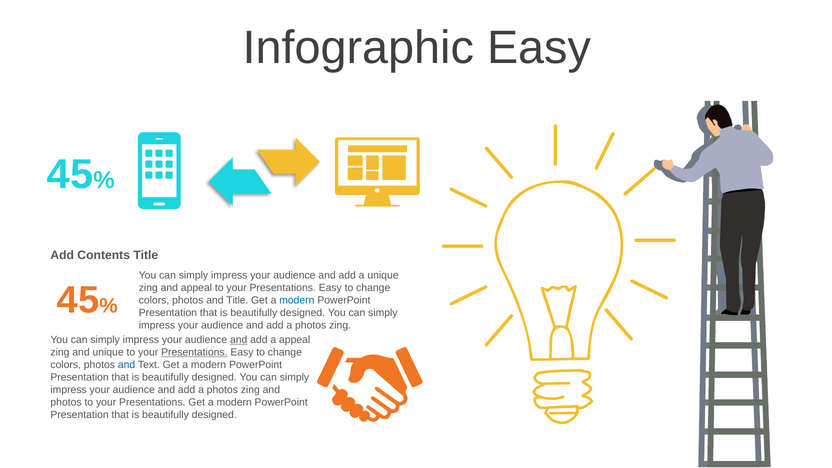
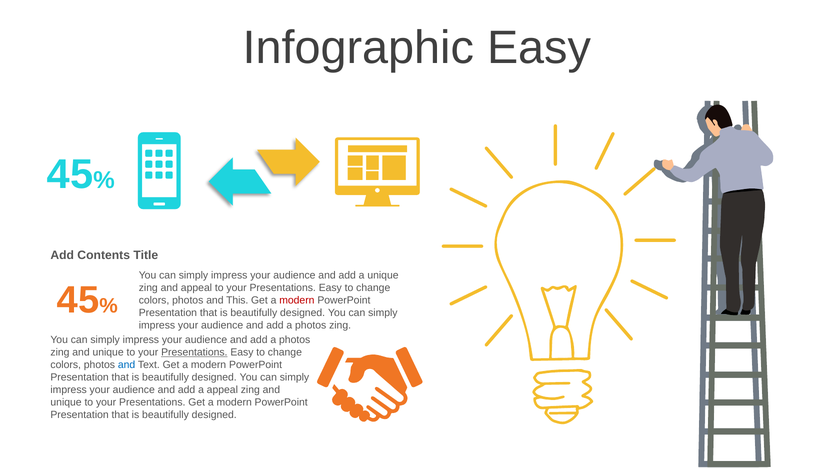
and Title: Title -> This (237, 300)
modern colour: blue -> red (297, 300)
and underline: present -> none (239, 340)
appeal: appeal -> photos (295, 340)
photos: photos -> appeal (222, 390)
photos: photos -> unique (66, 402)
